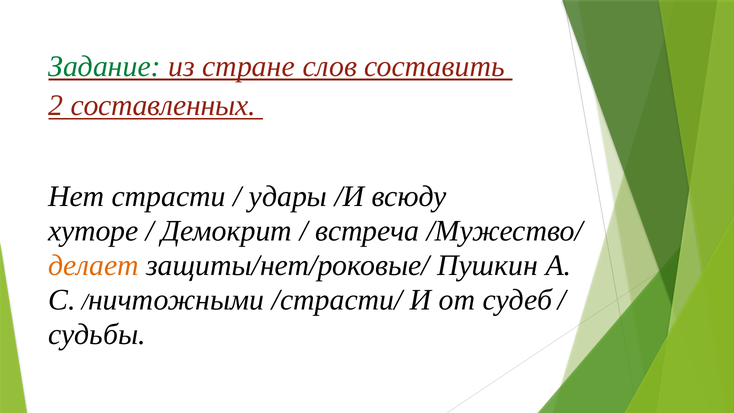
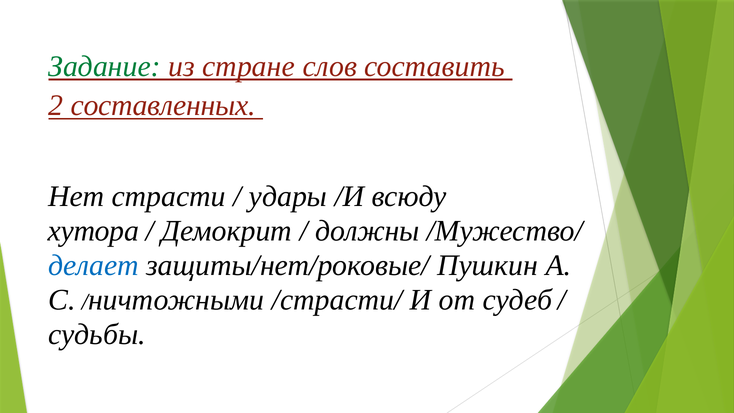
хуторе: хуторе -> хутора (93, 231)
встреча: встреча -> должны (367, 231)
делает colour: orange -> blue (94, 265)
